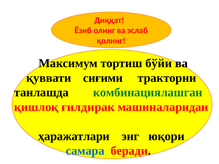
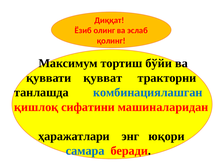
сиғими: сиғими -> қувват (103, 78)
комбинациялашган colour: green -> blue (148, 93)
ғилдирак: ғилдирак -> сифатини (88, 107)
